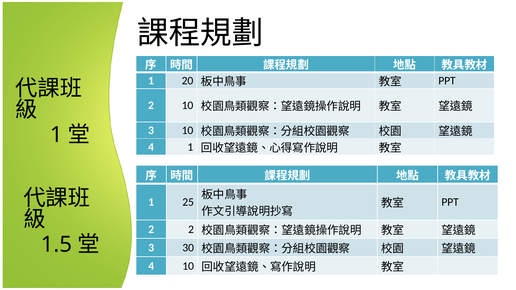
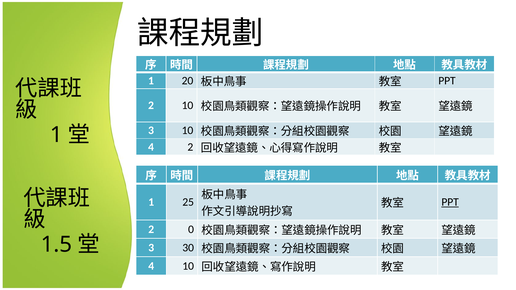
4 1: 1 -> 2 (190, 147)
PPT underline: none -> present (450, 202)
2 2: 2 -> 0 (191, 230)
